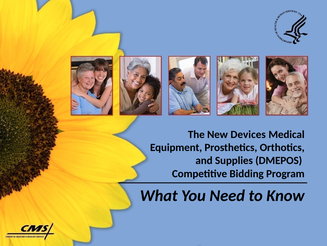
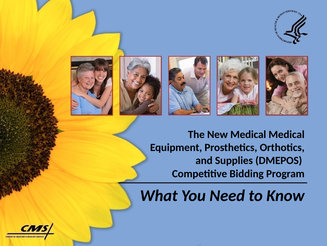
New Devices: Devices -> Medical (248, 134)
